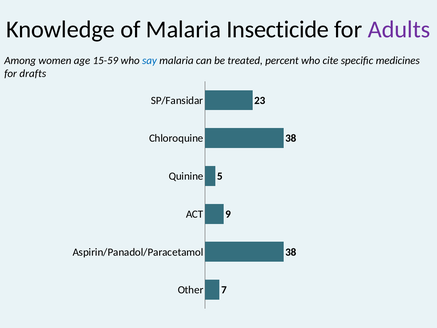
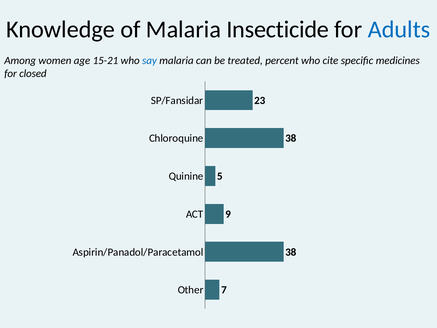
Adults colour: purple -> blue (399, 29)
15-59: 15-59 -> 15-21 (105, 60)
drafts: drafts -> closed (33, 74)
